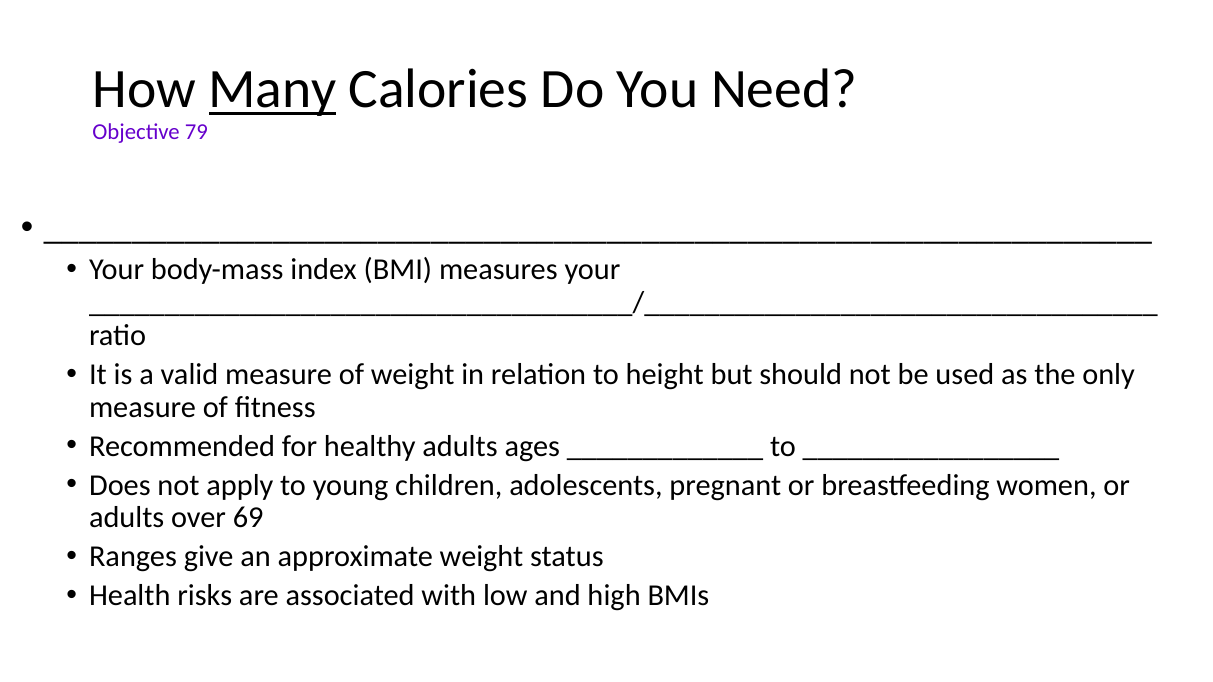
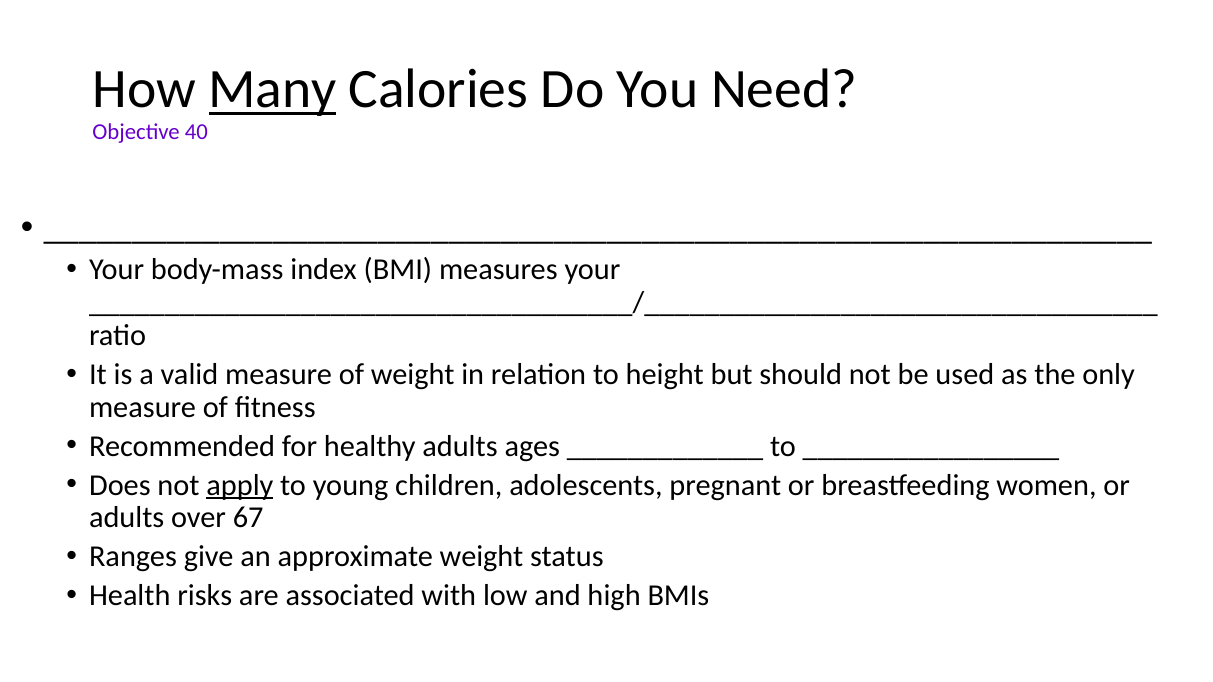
79: 79 -> 40 (196, 132)
apply underline: none -> present (240, 485)
69: 69 -> 67 (248, 518)
